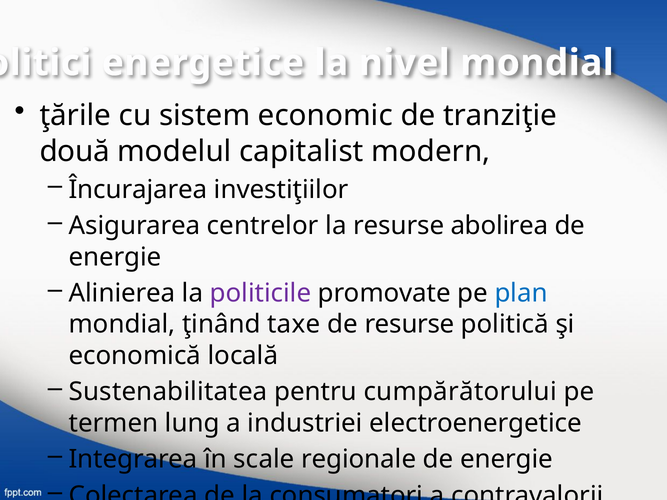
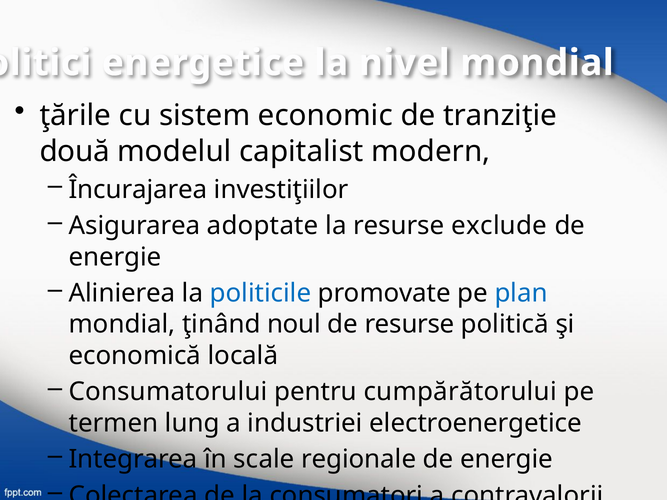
centrelor: centrelor -> adoptate (263, 226)
abolirea: abolirea -> exclude (499, 226)
politicile colour: purple -> blue (261, 293)
taxe: taxe -> noul (294, 325)
Sustenabilitatea: Sustenabilitatea -> Consumatorului (168, 392)
